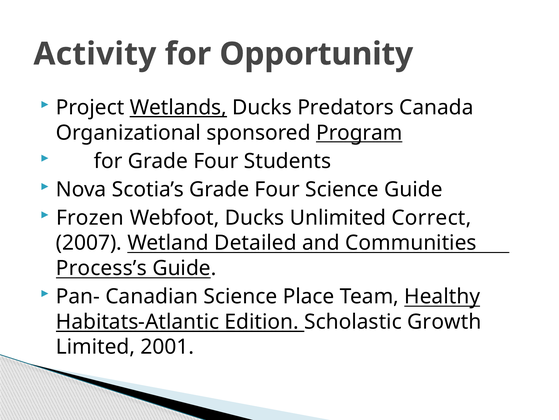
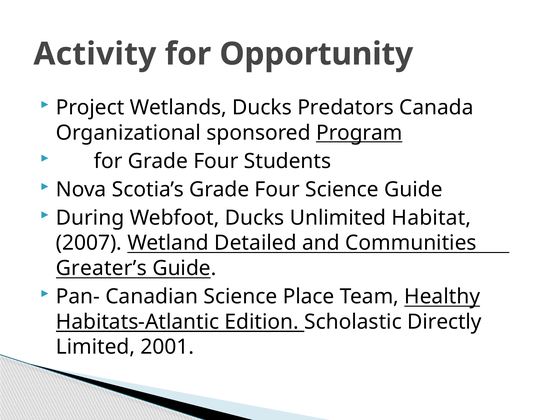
Wetlands underline: present -> none (178, 107)
Frozen: Frozen -> During (90, 217)
Correct: Correct -> Habitat (431, 217)
Process’s: Process’s -> Greater’s (101, 268)
Growth: Growth -> Directly (444, 321)
